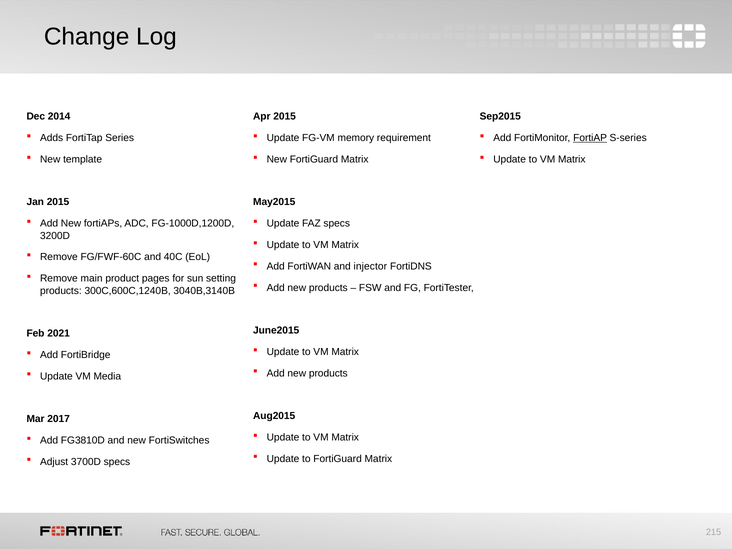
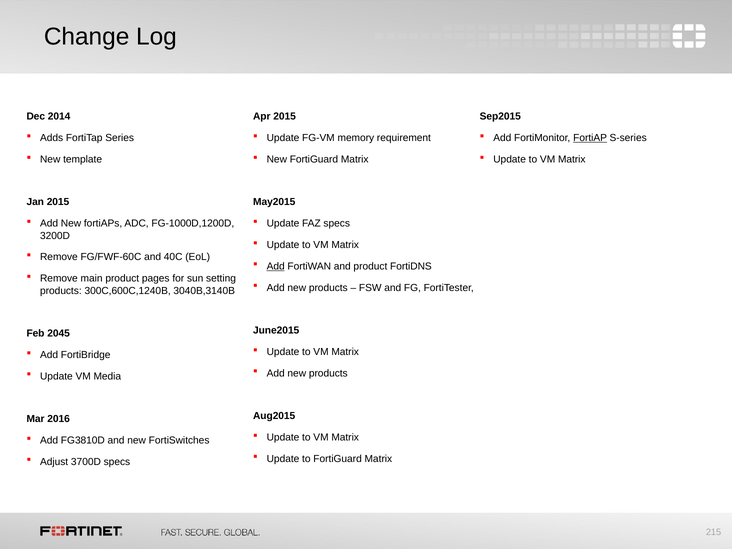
Add underline: none -> present (276, 266)
and injector: injector -> product (370, 266)
2021: 2021 -> 2045 (59, 333)
2017: 2017 -> 2016 (59, 419)
